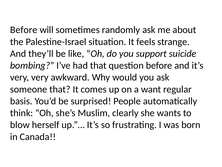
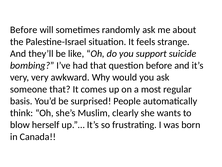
want: want -> most (151, 89)
